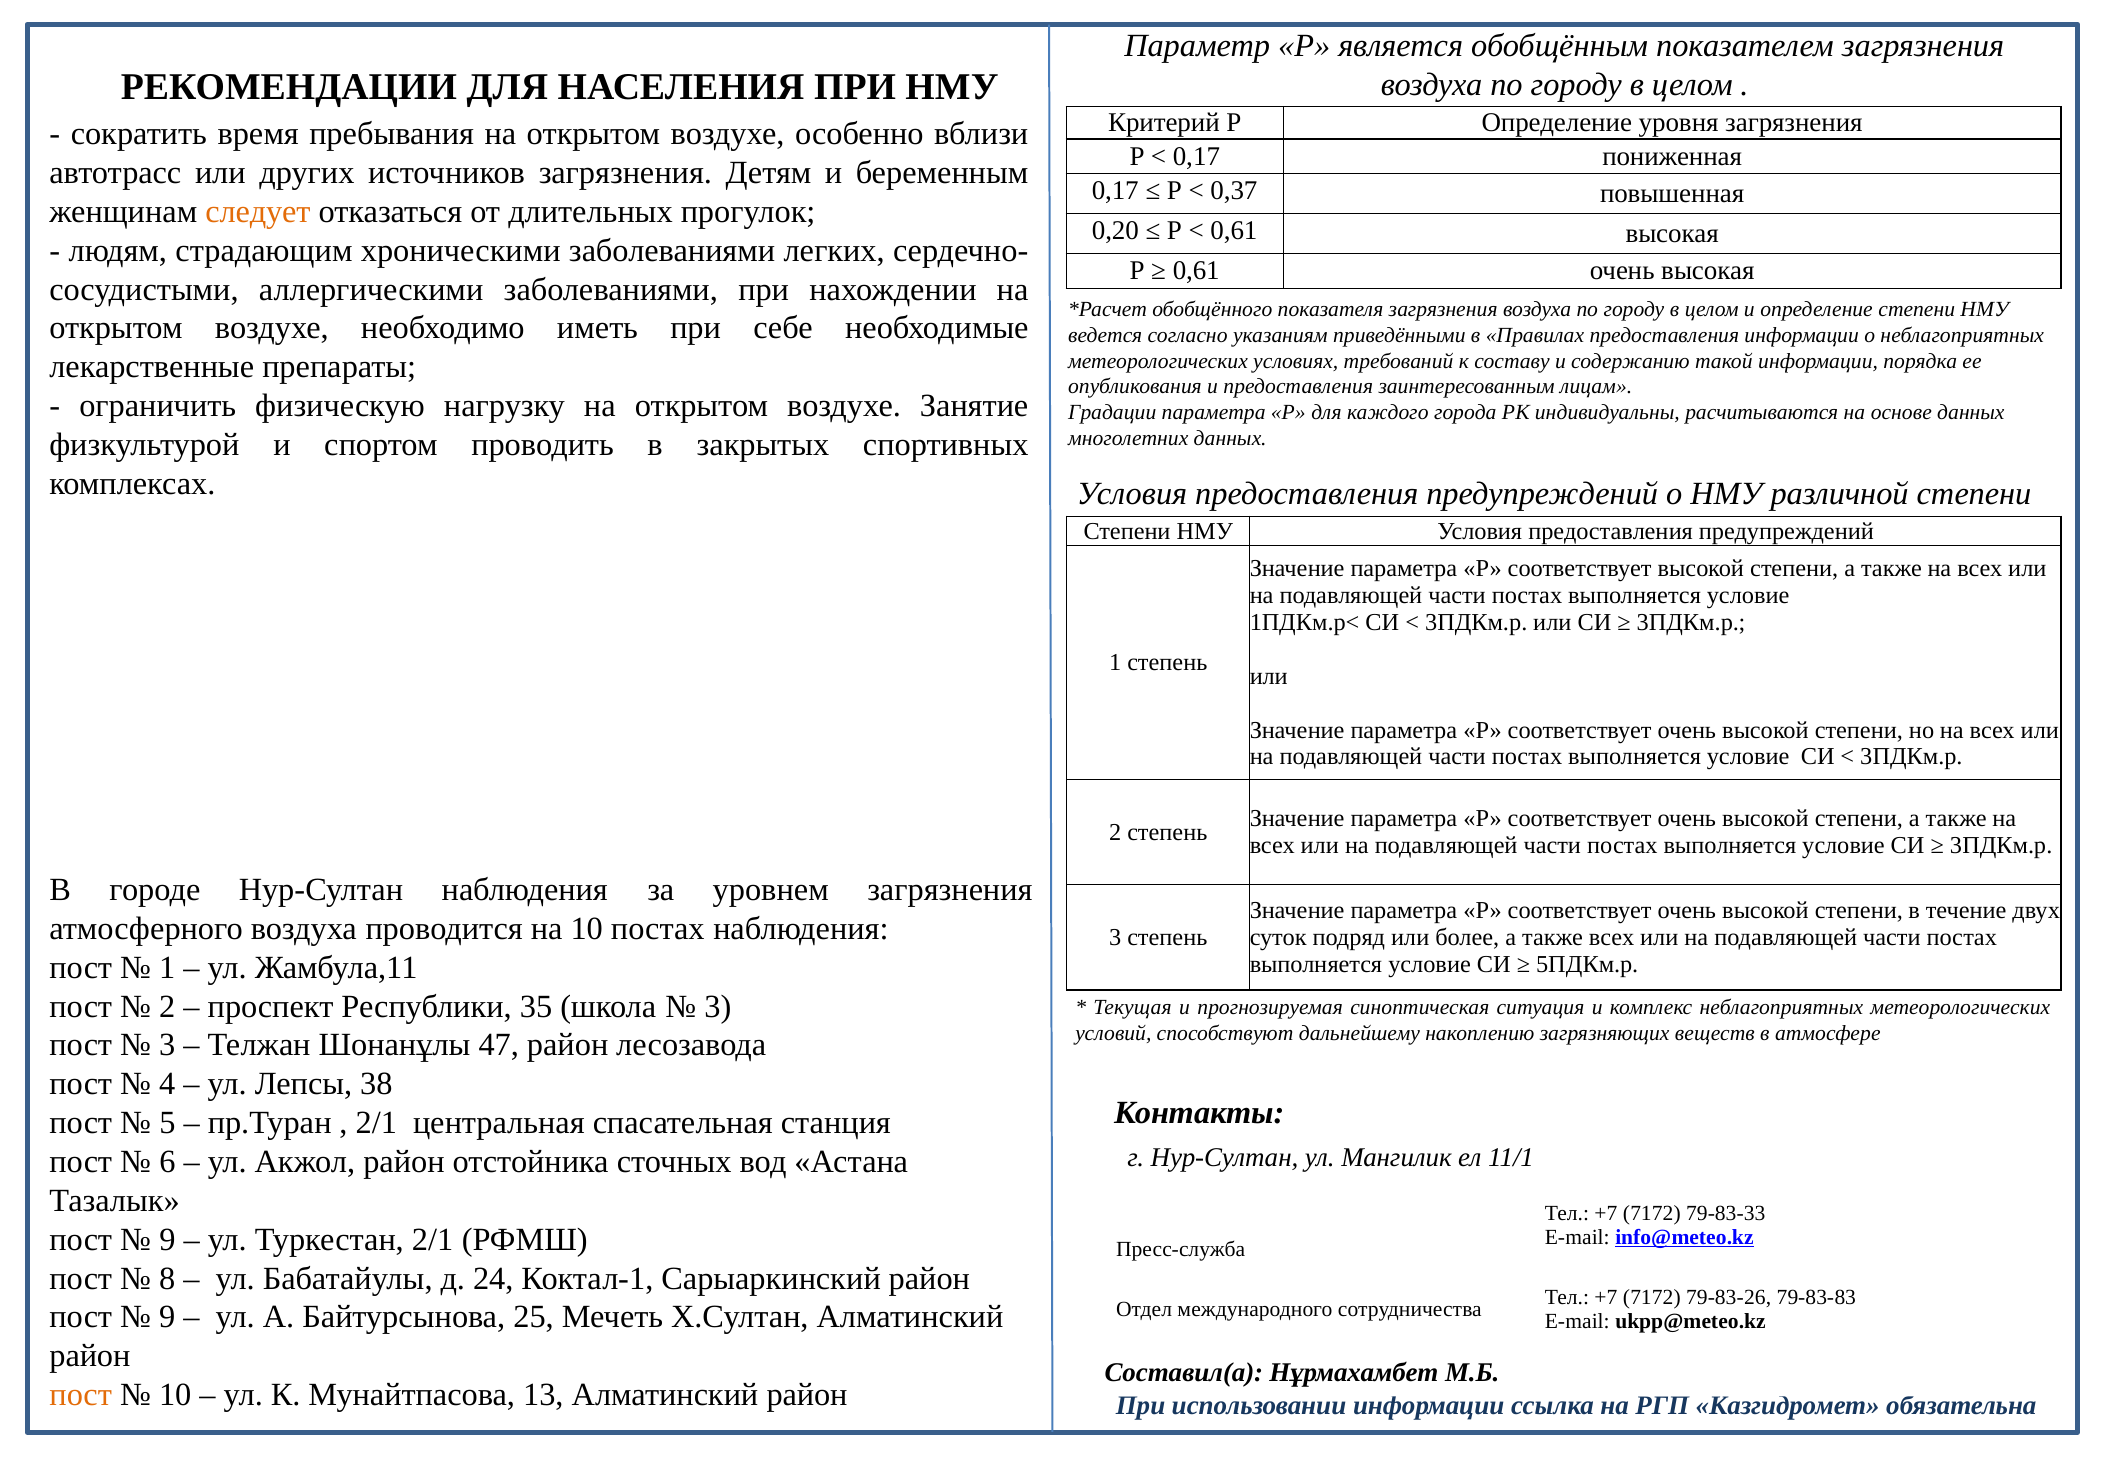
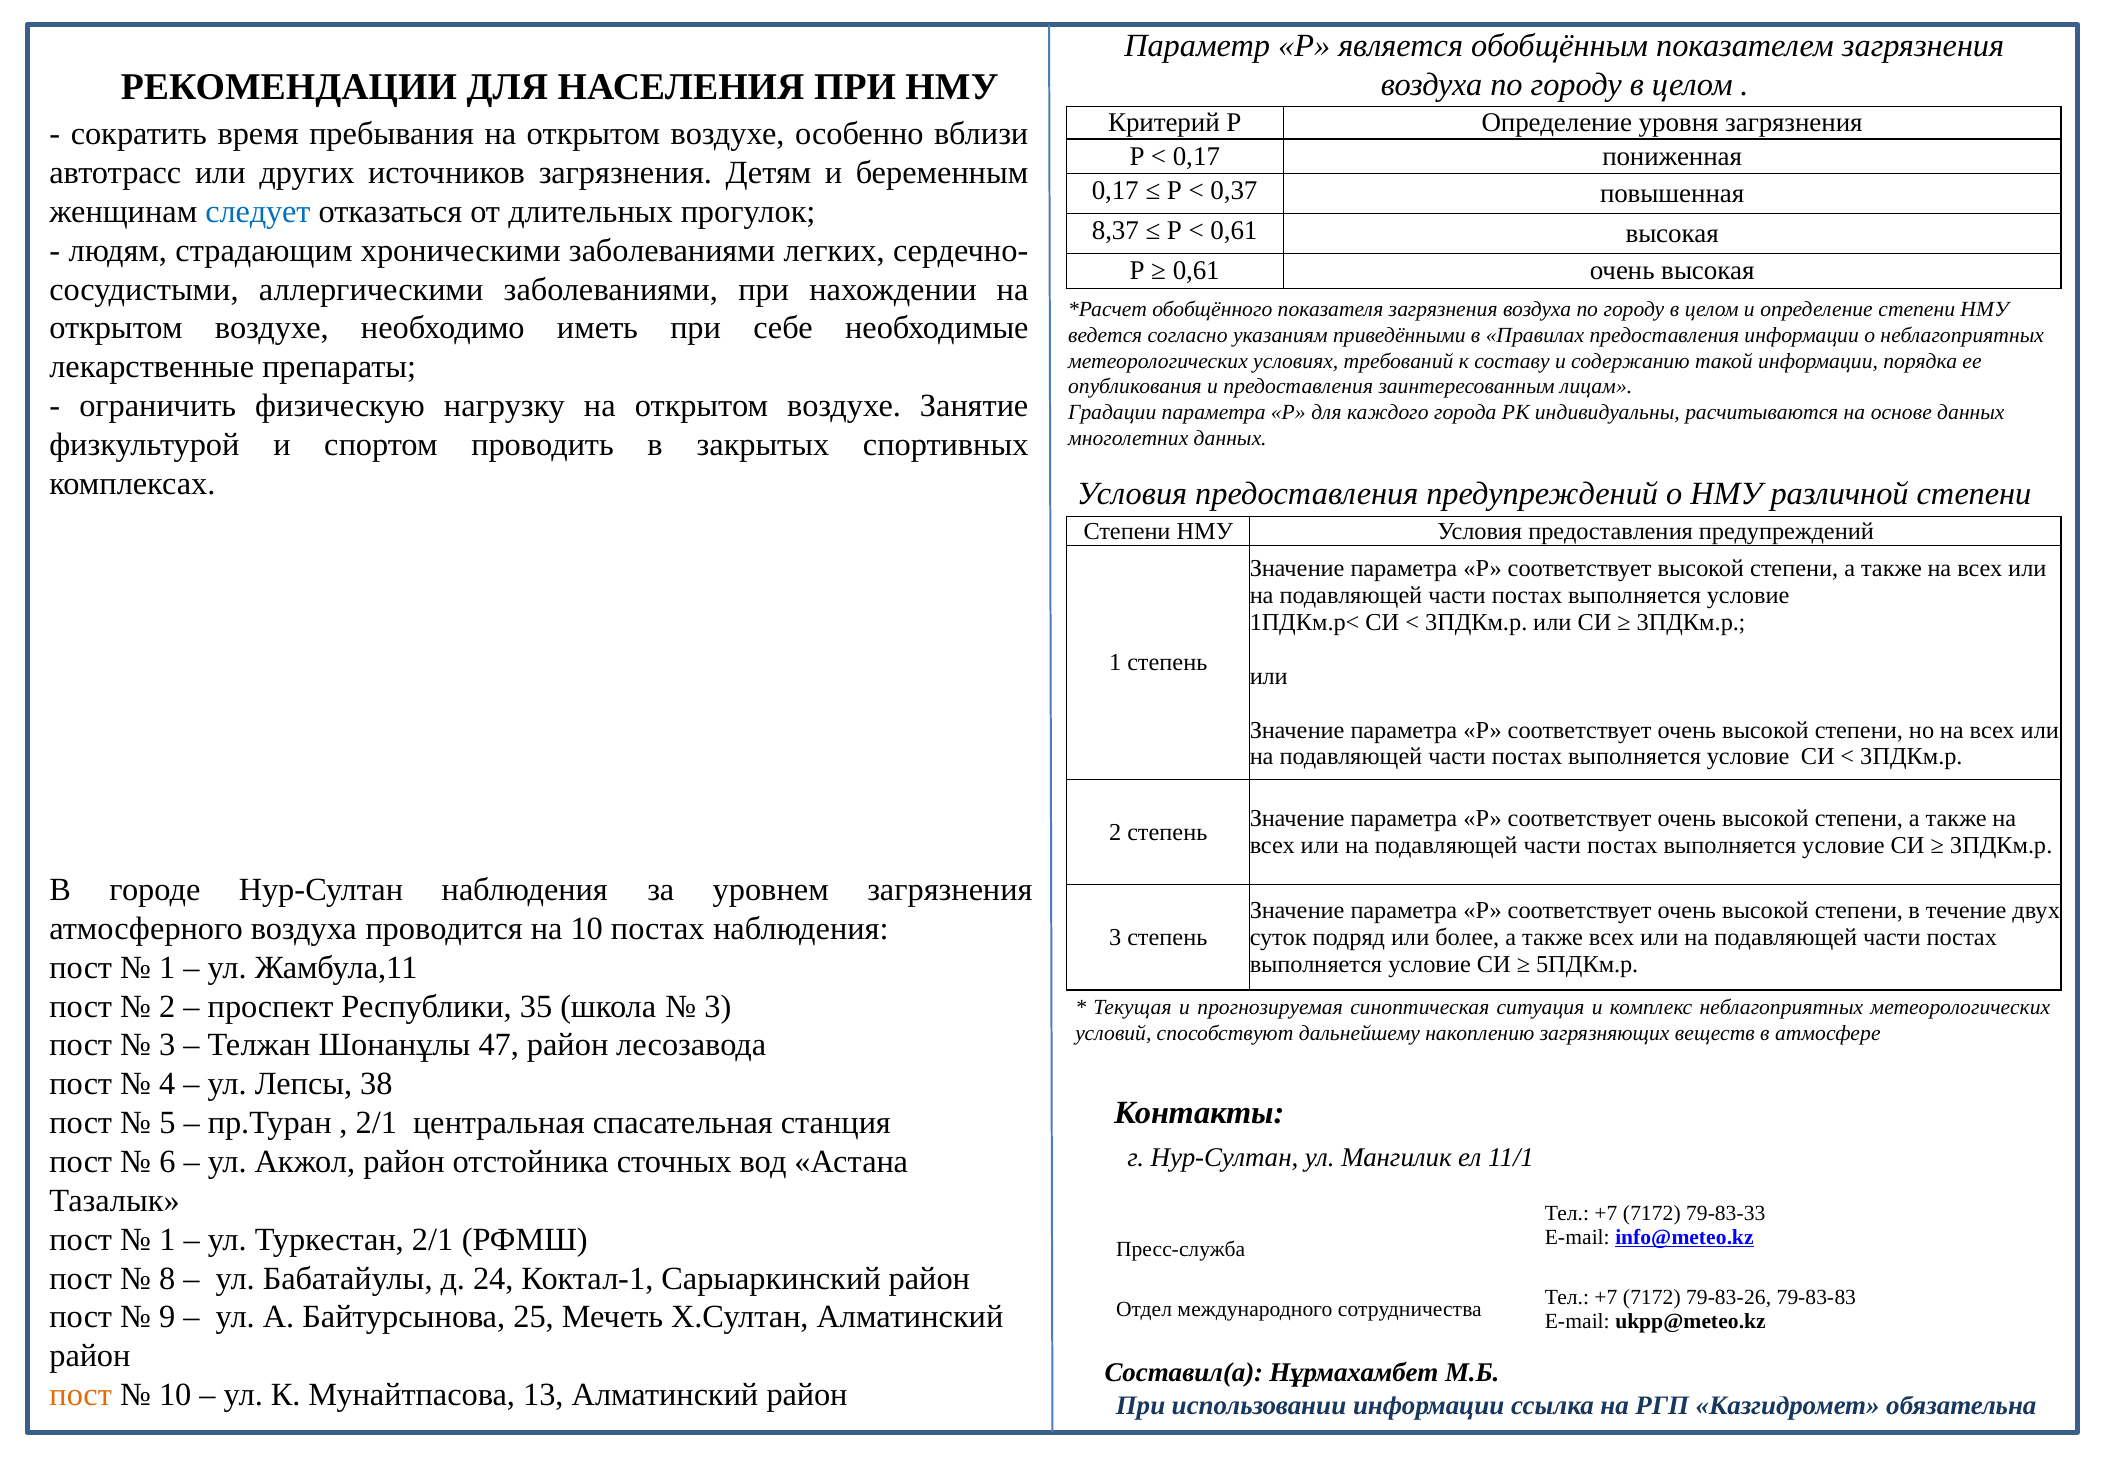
следует colour: orange -> blue (258, 212)
0,20: 0,20 -> 8,37 (1115, 231)
9: 9 -> 1 (167, 1240)
